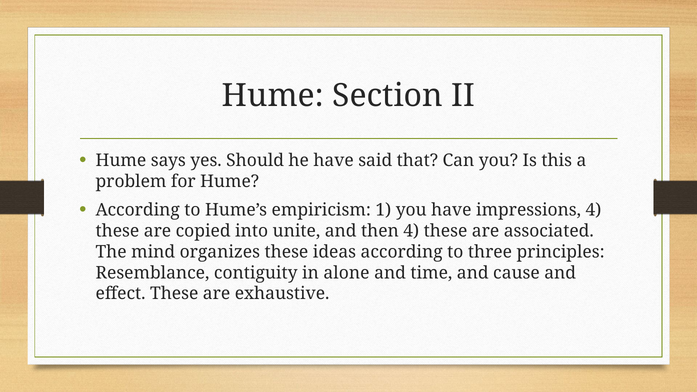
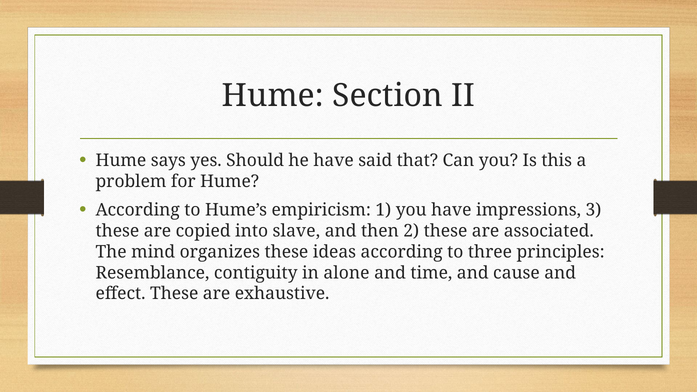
impressions 4: 4 -> 3 (593, 210)
unite: unite -> slave (296, 231)
then 4: 4 -> 2 (411, 231)
